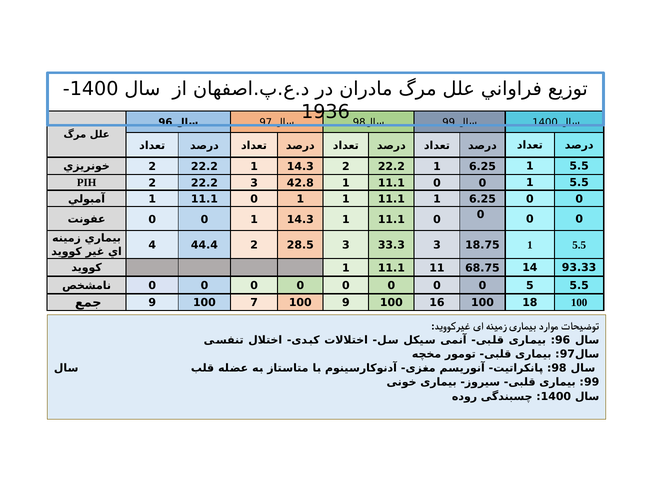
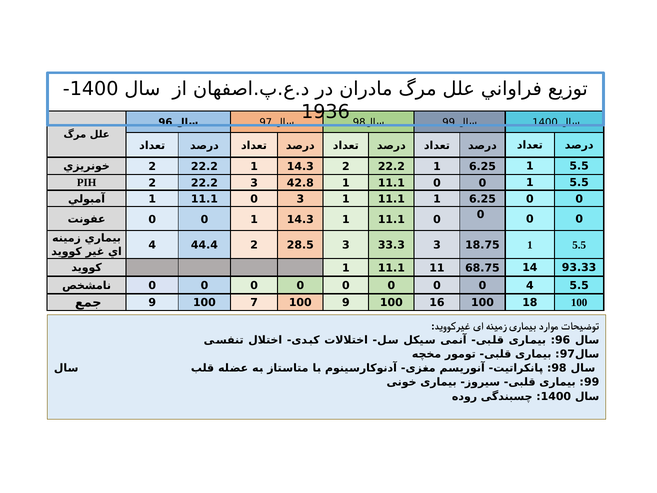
11.1 0 1: 1 -> 3 (300, 199)
0 5: 5 -> 4 (530, 285)
